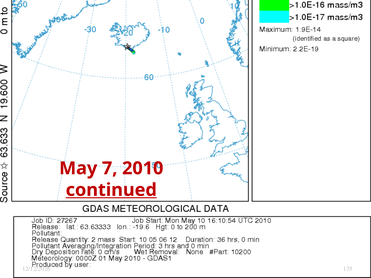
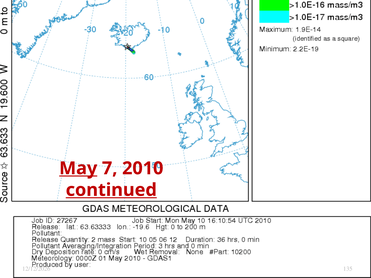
May underline: none -> present (78, 168)
